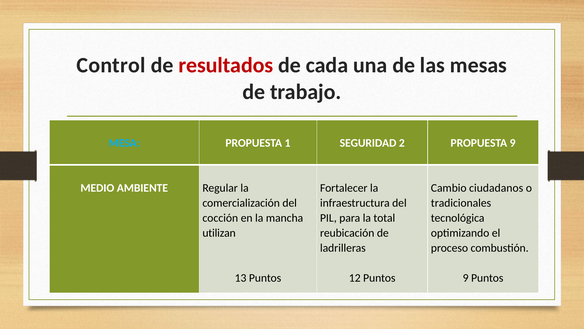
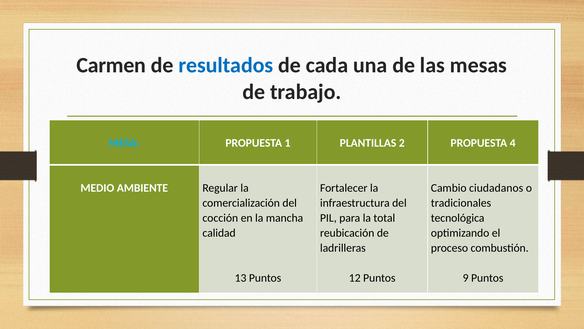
Control: Control -> Carmen (111, 65)
resultados colour: red -> blue (226, 65)
SEGURIDAD: SEGURIDAD -> PLANTILLAS (368, 143)
PROPUESTA 9: 9 -> 4 (513, 143)
utilizan: utilizan -> calidad (219, 233)
